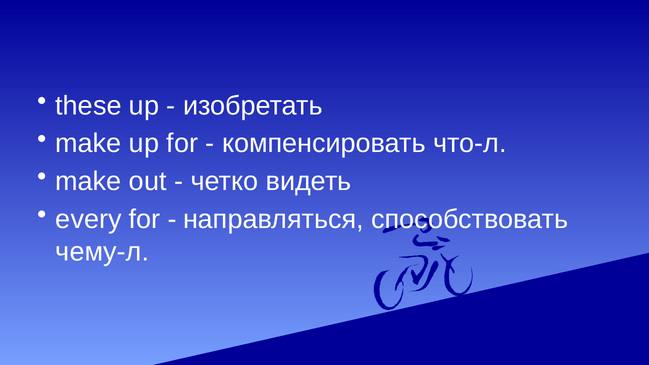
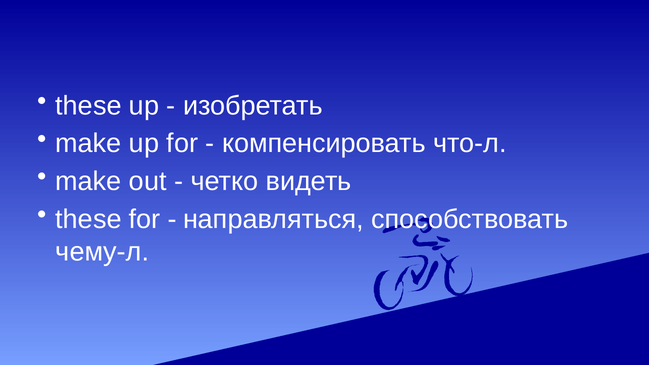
every: every -> these (89, 219)
